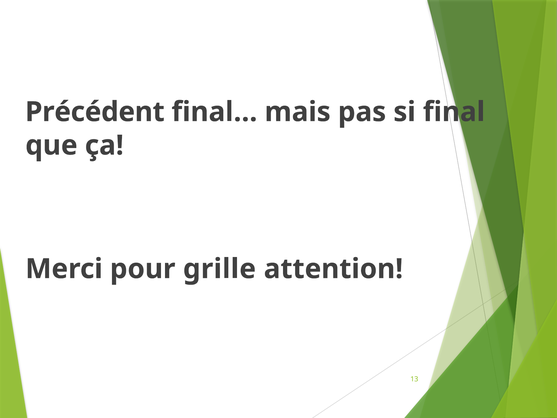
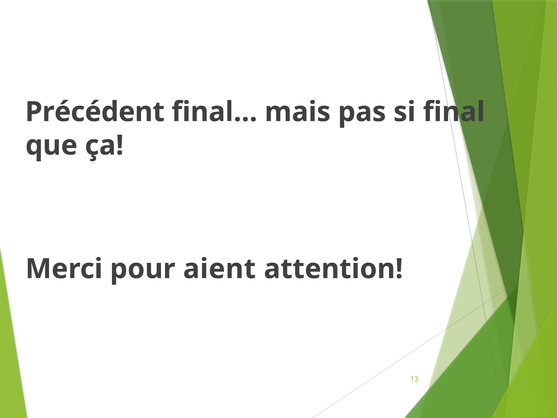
grille: grille -> aient (219, 269)
